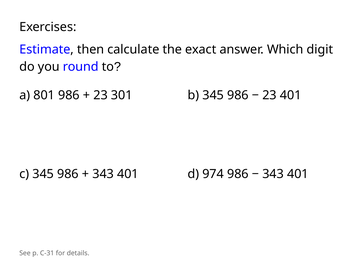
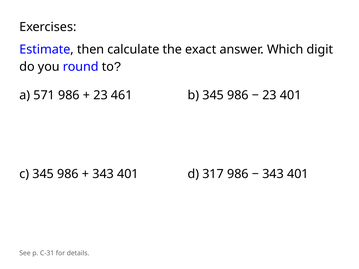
801: 801 -> 571 (44, 95)
301: 301 -> 461 (122, 95)
974: 974 -> 317 (213, 174)
